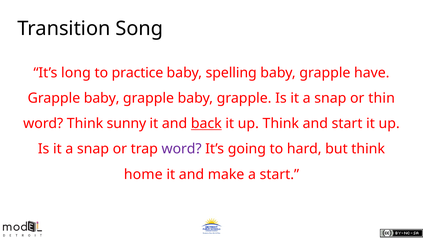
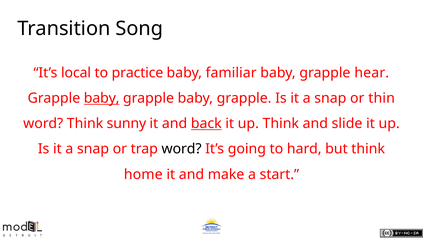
long: long -> local (76, 73)
spelling: spelling -> familiar (231, 73)
have: have -> hear (372, 73)
baby underline: none -> present (102, 98)
and start: start -> slide (347, 124)
word colour: purple -> black (182, 149)
